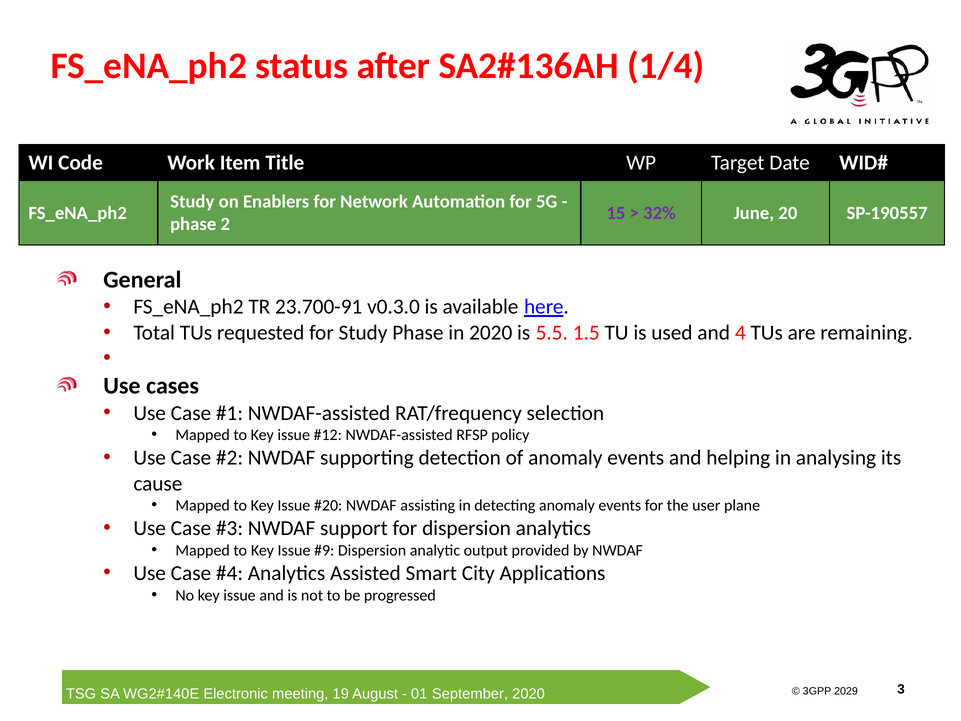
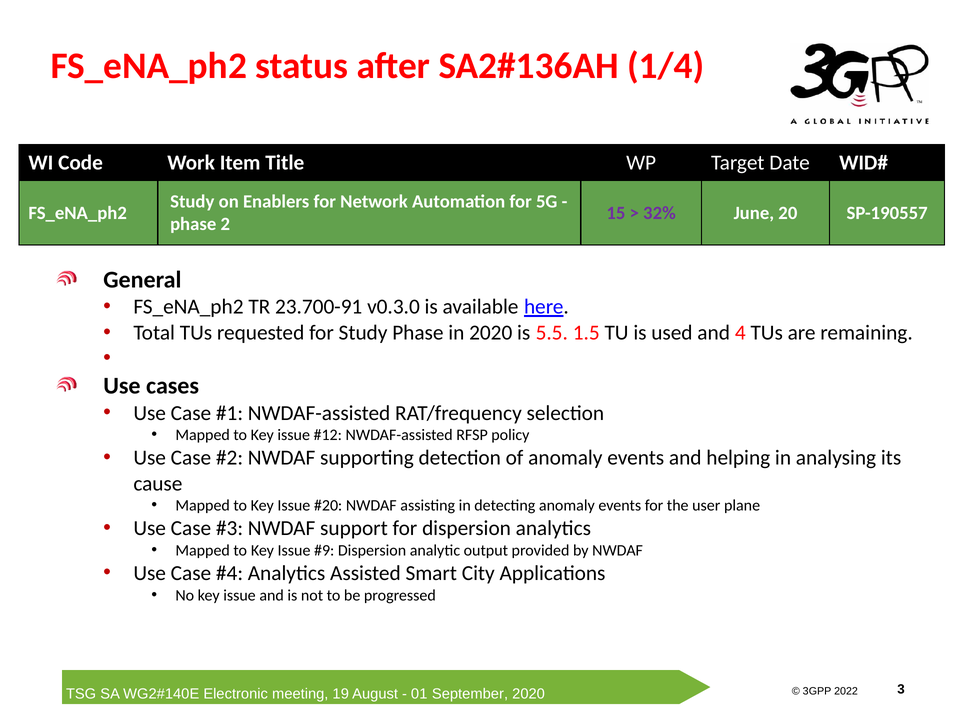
2029: 2029 -> 2022 (846, 691)
